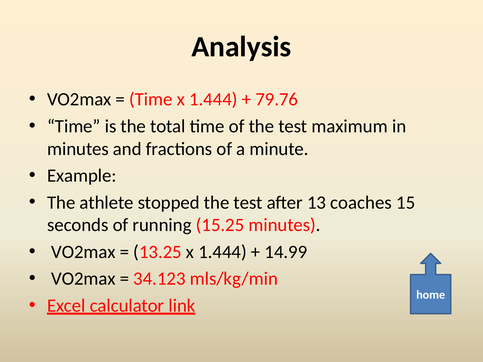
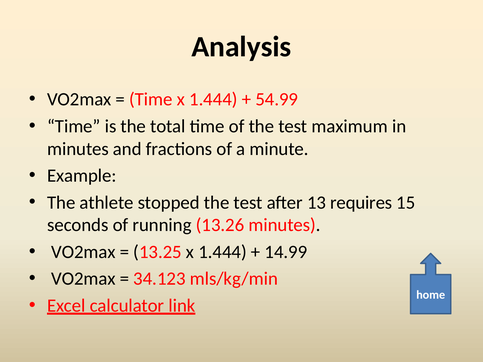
79.76: 79.76 -> 54.99 (277, 100)
coaches: coaches -> requires (361, 203)
15.25: 15.25 -> 13.26 (220, 225)
